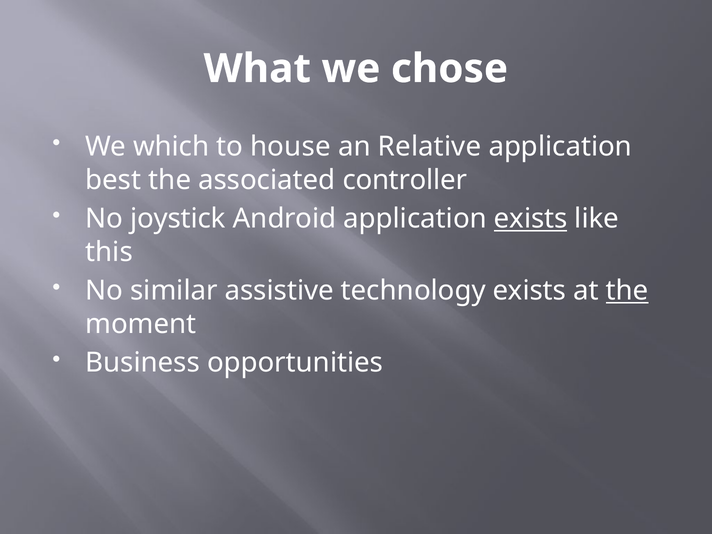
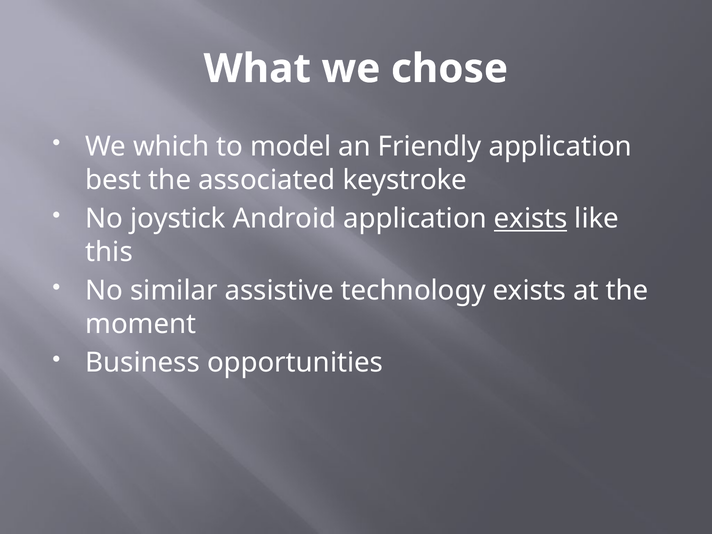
house: house -> model (291, 147)
Relative: Relative -> Friendly (430, 147)
controller: controller -> keystroke (405, 180)
the underline: present -> none (627, 291)
